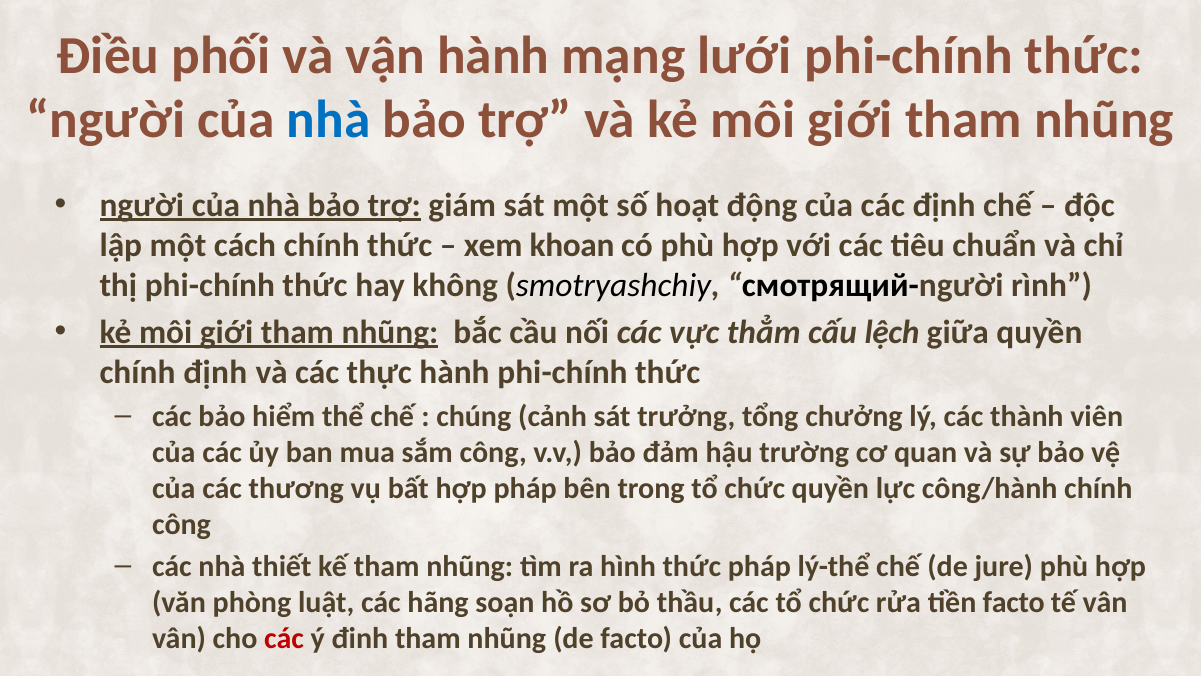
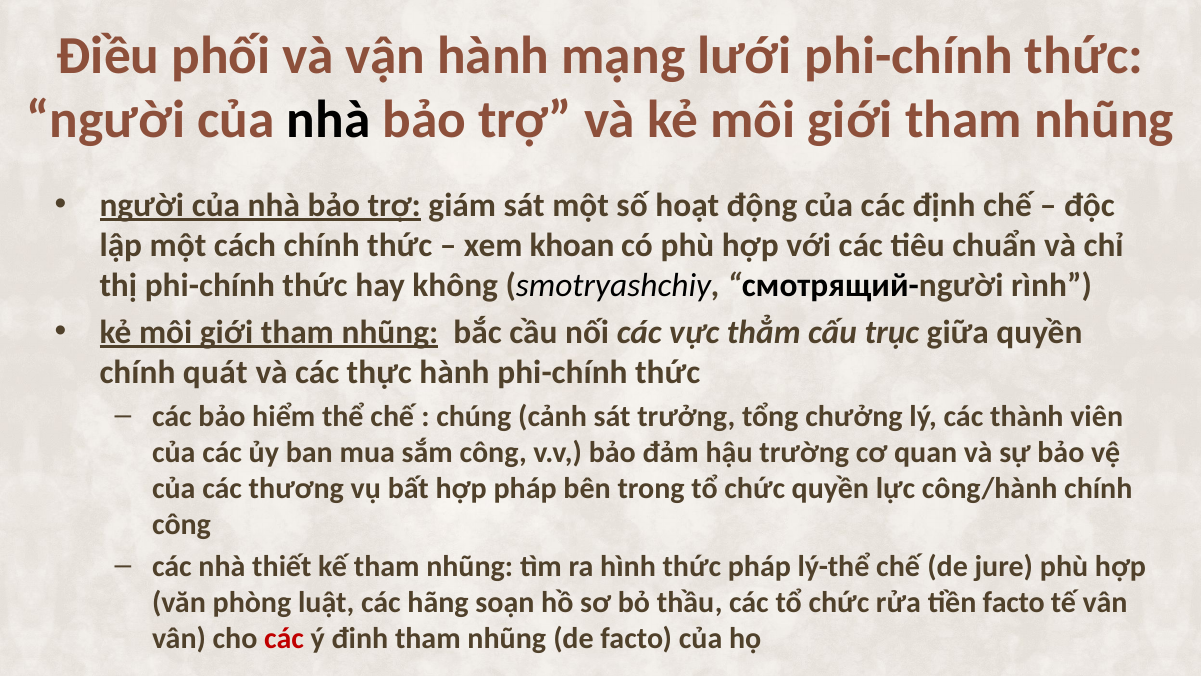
nhà colour: blue -> black (329, 120)
lệch: lệch -> trục (892, 332)
chính định: định -> quát (215, 372)
